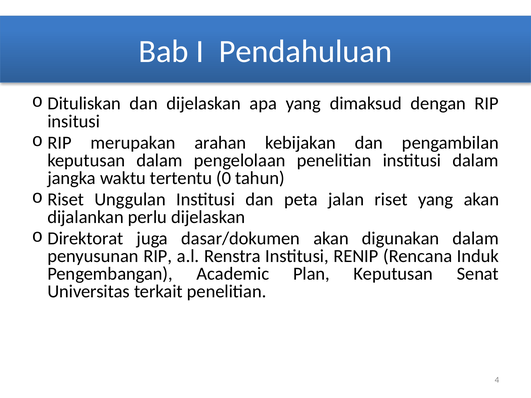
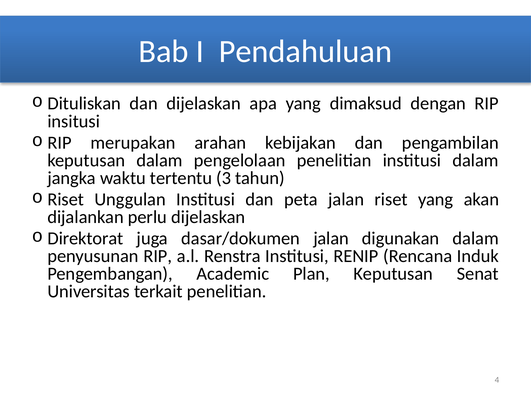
0: 0 -> 3 (224, 178)
dasar/dokumen akan: akan -> jalan (331, 238)
